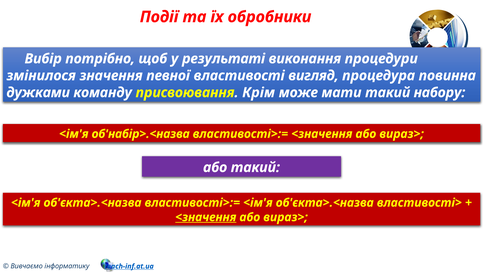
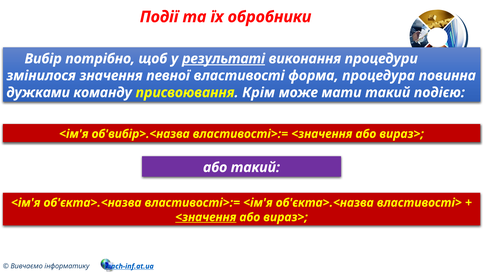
результаті underline: none -> present (224, 59)
вигляд: вигляд -> форма (313, 76)
набору: набору -> подією (439, 92)
об'набір>.<назва: об'набір>.<назва -> об'вибір>.<назва (141, 134)
